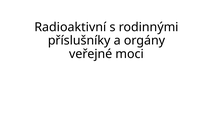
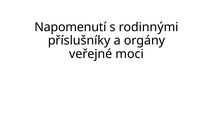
Radioaktivní: Radioaktivní -> Napomenutí (70, 27)
